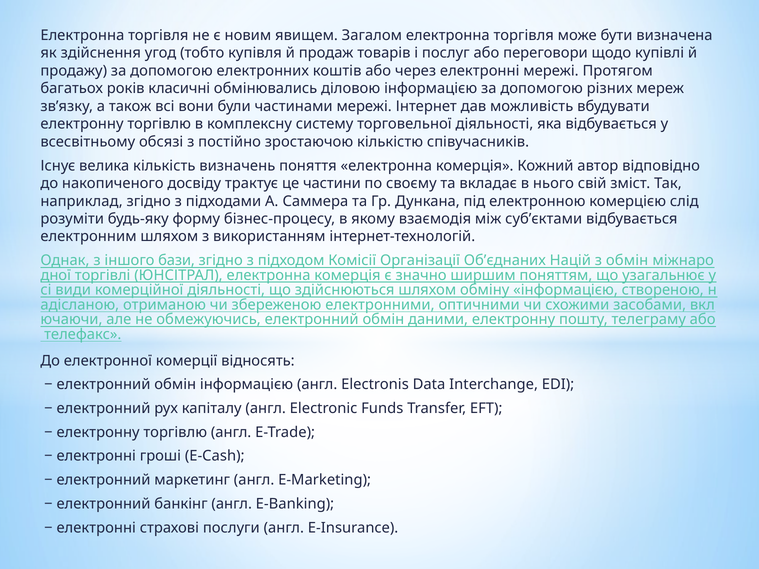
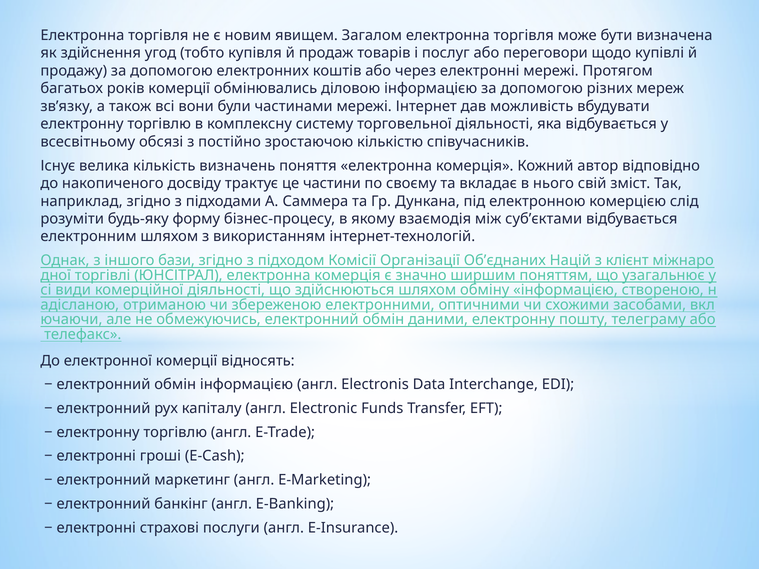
років класичні: класичні -> комерції (179, 89)
з обмін: обмін -> клієнт (627, 261)
